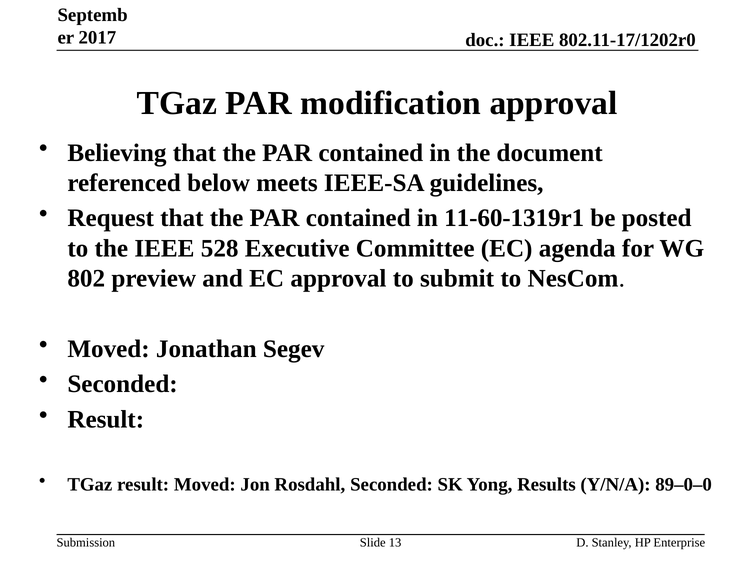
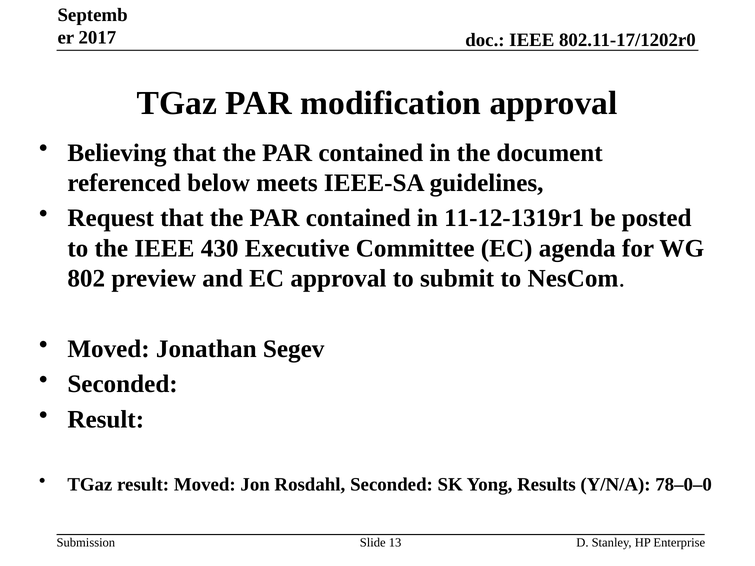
11-60-1319r1: 11-60-1319r1 -> 11-12-1319r1 (514, 218)
528: 528 -> 430 (220, 248)
89–0–0: 89–0–0 -> 78–0–0 (684, 484)
